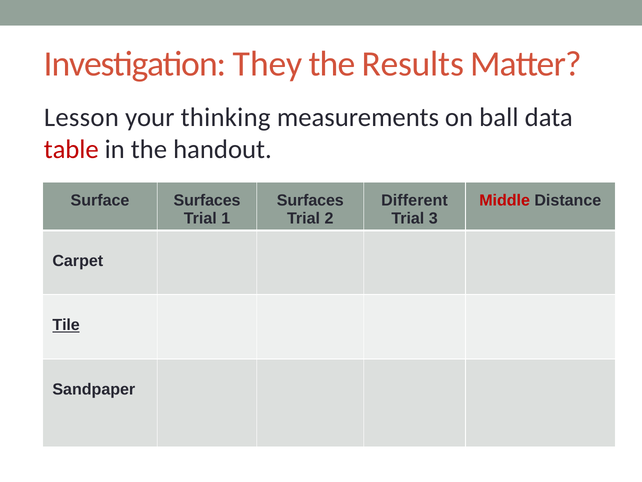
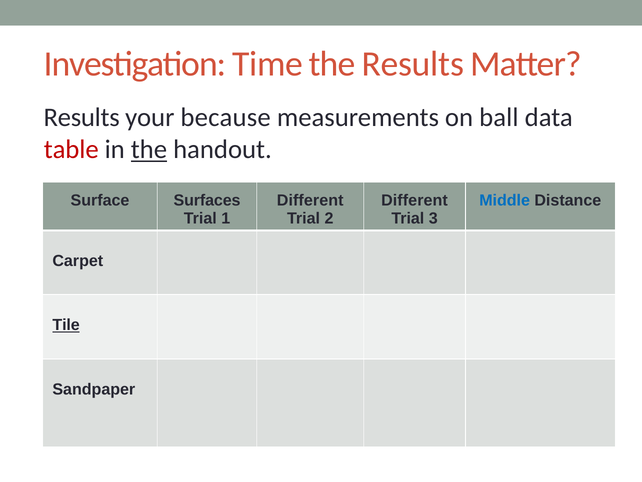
They: They -> Time (268, 64)
Lesson: Lesson -> Results (82, 117)
thinking: thinking -> because (226, 117)
the underline: none -> present (149, 149)
Surfaces: Surfaces -> Different (310, 200)
Middle colour: red -> blue (505, 200)
